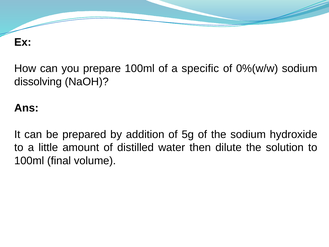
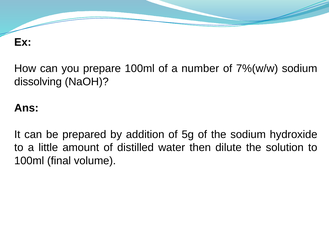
specific: specific -> number (200, 68)
0%(w/w: 0%(w/w -> 7%(w/w (257, 68)
